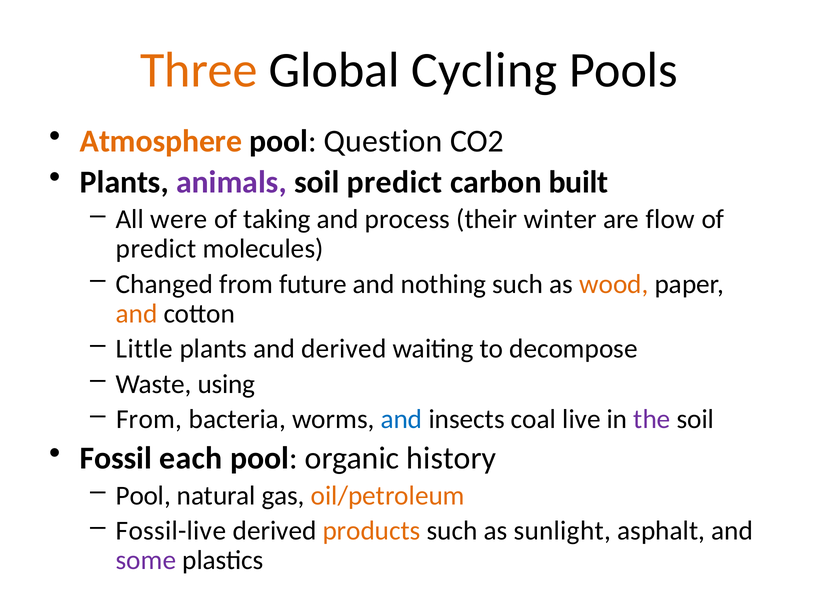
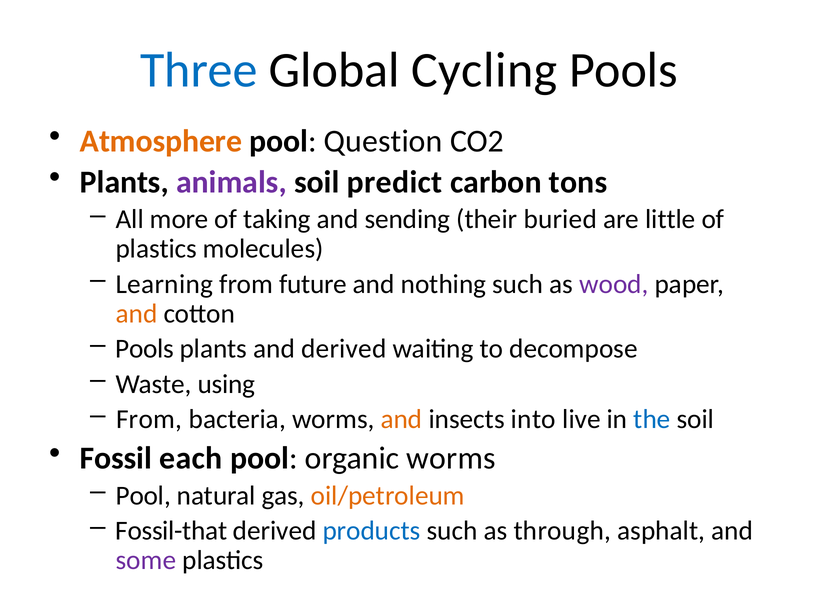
Three colour: orange -> blue (199, 70)
built: built -> tons (578, 182)
were: were -> more (179, 219)
process: process -> sending (408, 219)
winter: winter -> buried (560, 219)
flow: flow -> little (670, 219)
predict: predict -> plastics (156, 248)
Changed: Changed -> Learning (164, 284)
wood colour: orange -> purple (614, 284)
Little: Little -> Pools (145, 348)
and colour: blue -> orange (401, 419)
coal: coal -> into (533, 419)
the colour: purple -> blue (652, 419)
organic history: history -> worms (451, 458)
Fossil-live: Fossil-live -> Fossil-that (171, 530)
products colour: orange -> blue (372, 530)
sunlight: sunlight -> through (562, 530)
